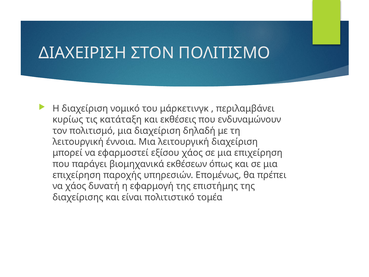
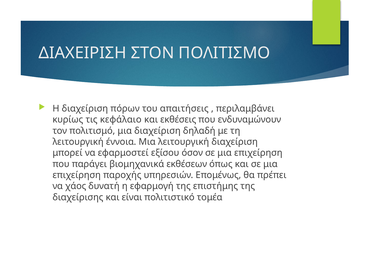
νομικό: νομικό -> πόρων (125, 108)
μάρκετινγκ: μάρκετινγκ -> απαιτήσεις (184, 108)
κατάταξη: κατάταξη -> κεφάλαιο (121, 120)
εξίσου χάος: χάος -> όσον (192, 153)
